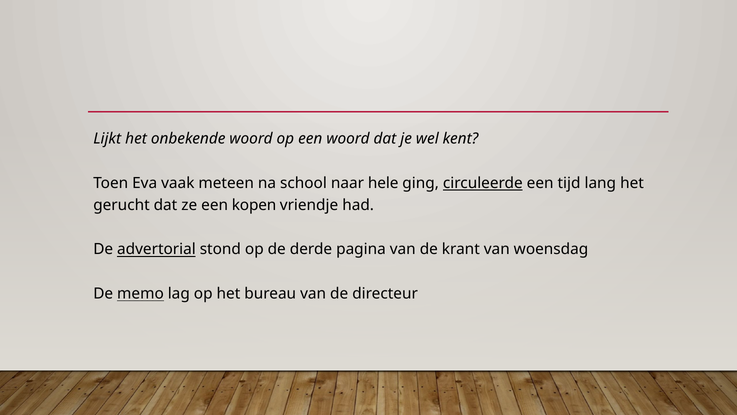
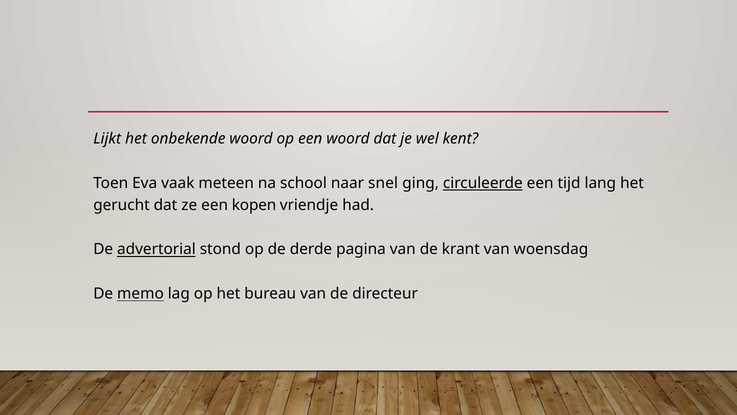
hele: hele -> snel (383, 183)
